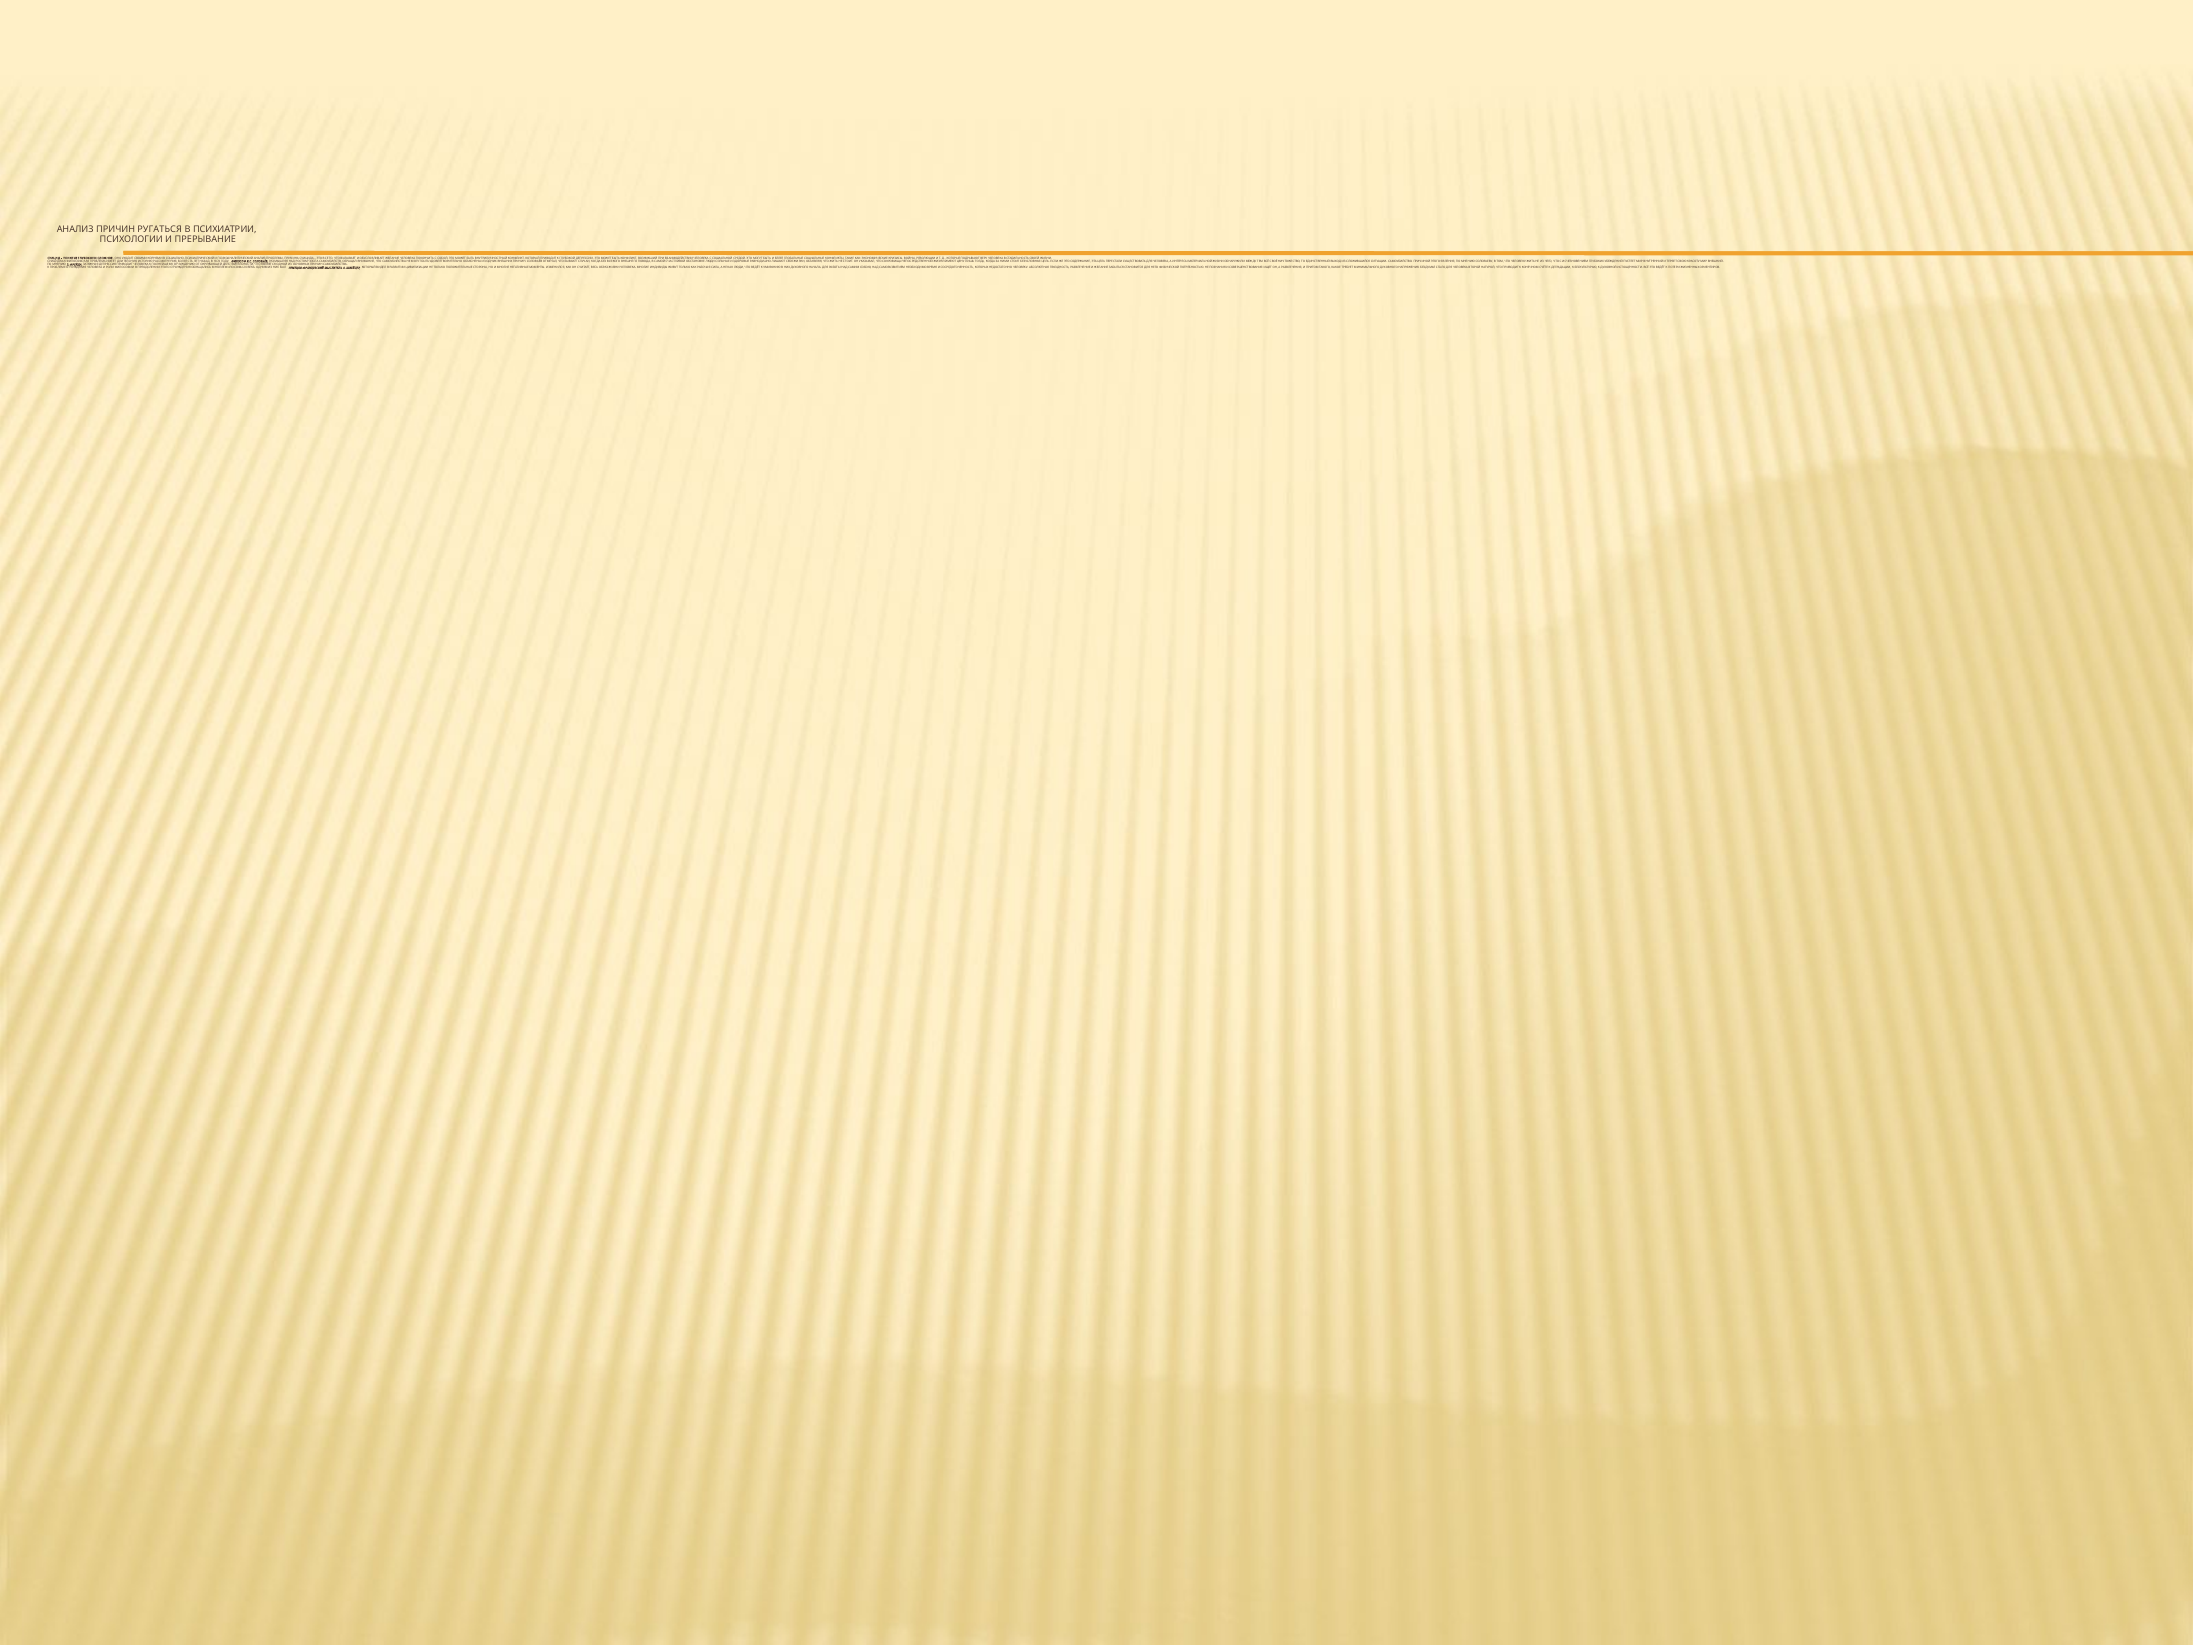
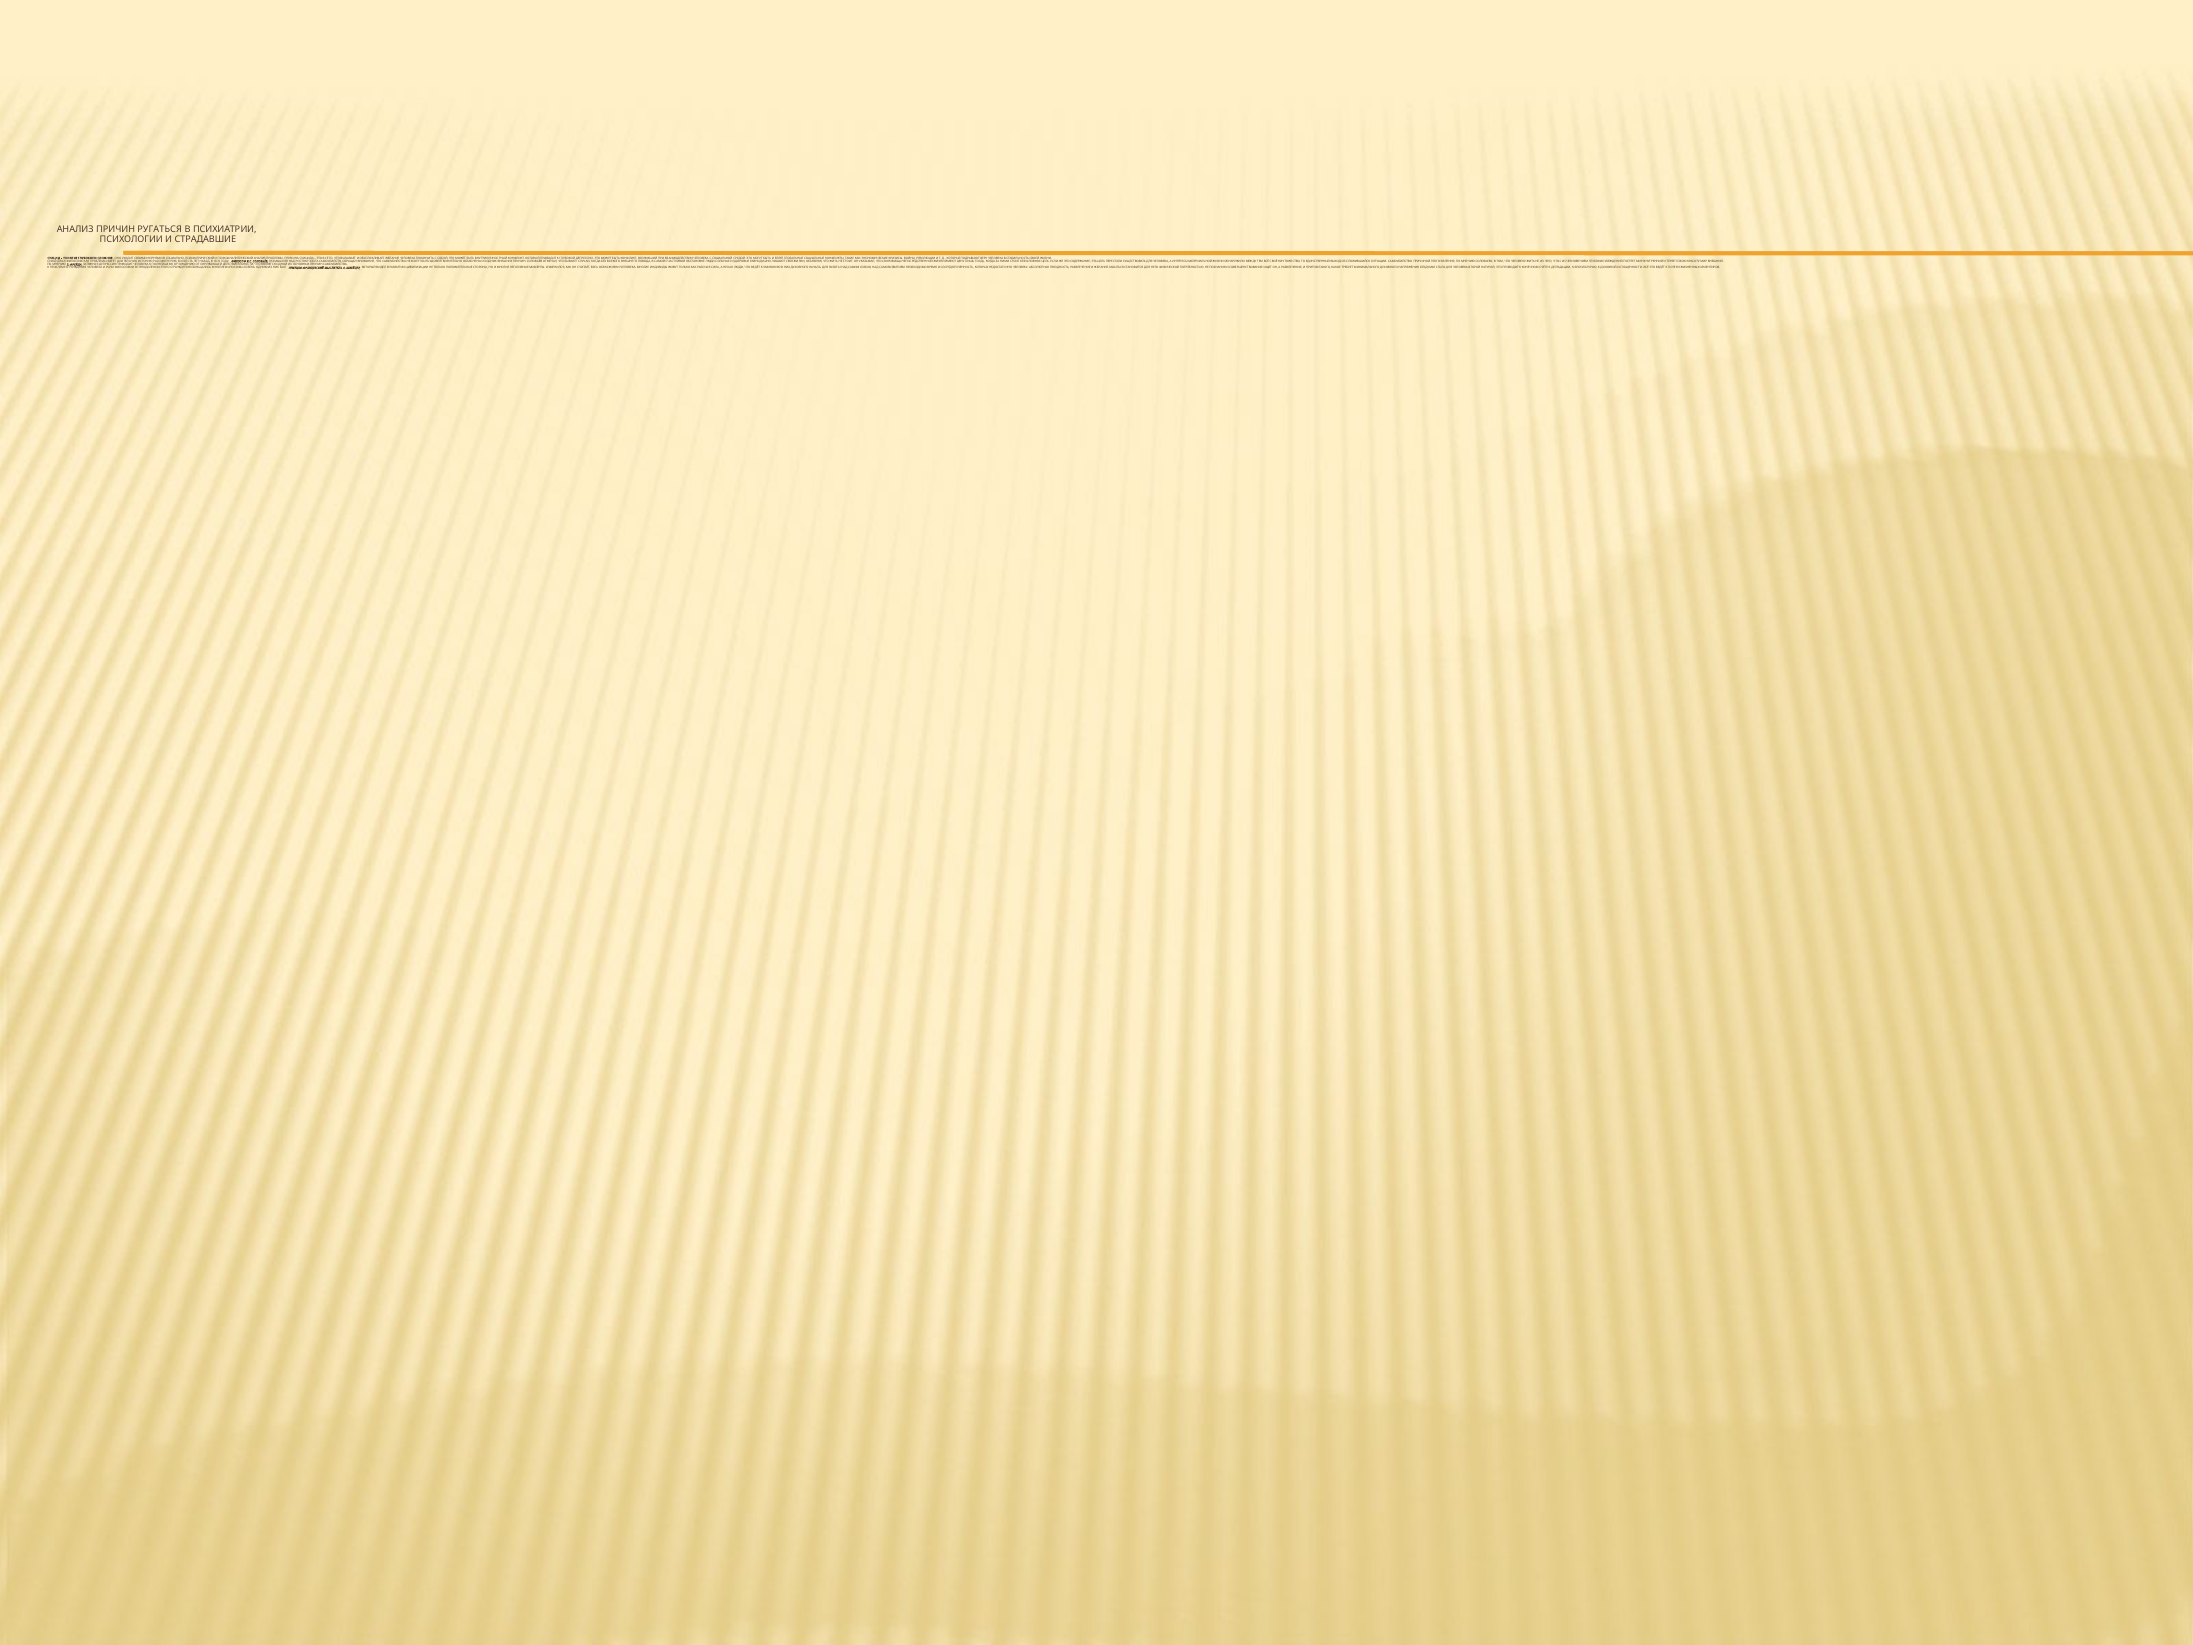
ПРЕРЫВАНИЕ: ПРЕРЫВАНИЕ -> СТРАДАВШИЕ (205, 239)
